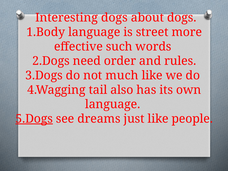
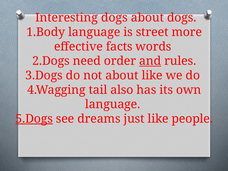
such: such -> facts (119, 47)
and underline: none -> present (150, 61)
not much: much -> about (122, 75)
